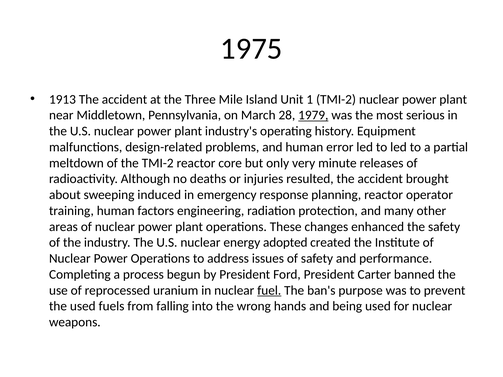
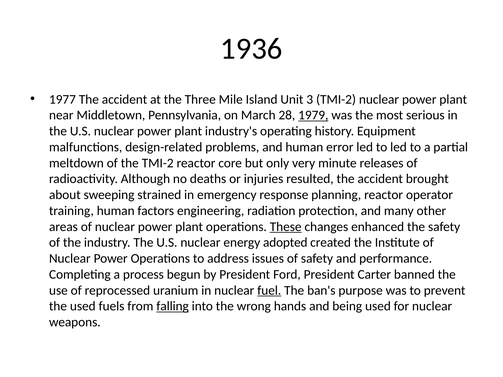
1975: 1975 -> 1936 (251, 49)
1913: 1913 -> 1977 (62, 99)
1: 1 -> 3 (310, 99)
induced: induced -> strained (159, 195)
These underline: none -> present (286, 227)
falling underline: none -> present (173, 306)
